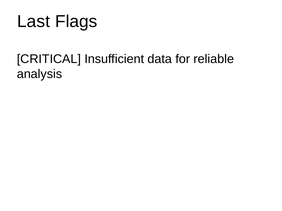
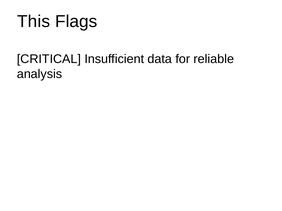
Last: Last -> This (34, 21)
